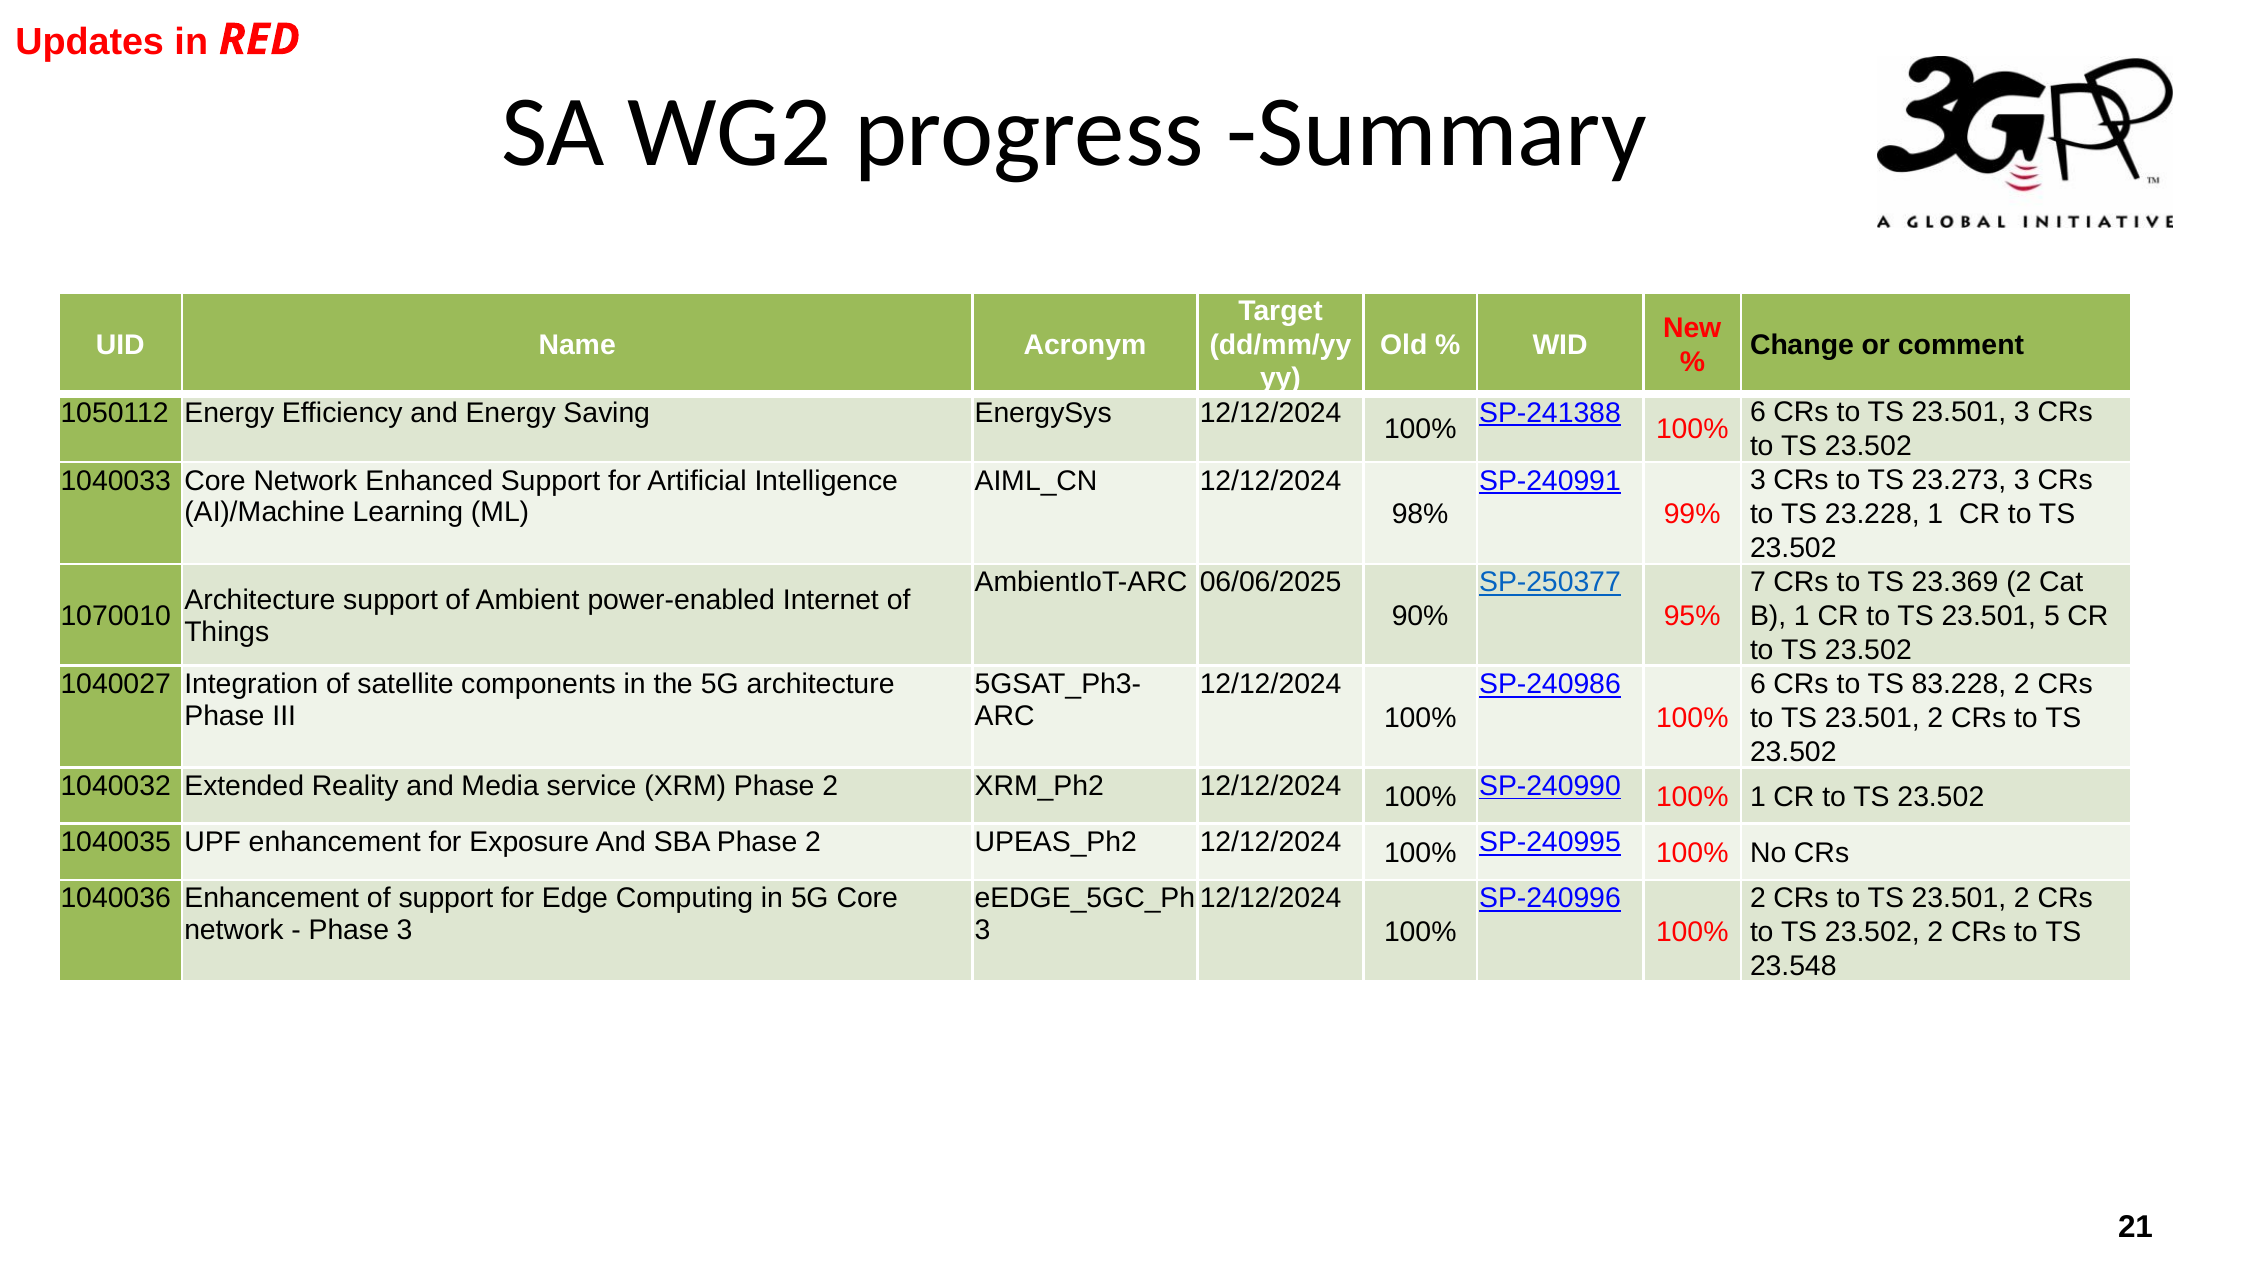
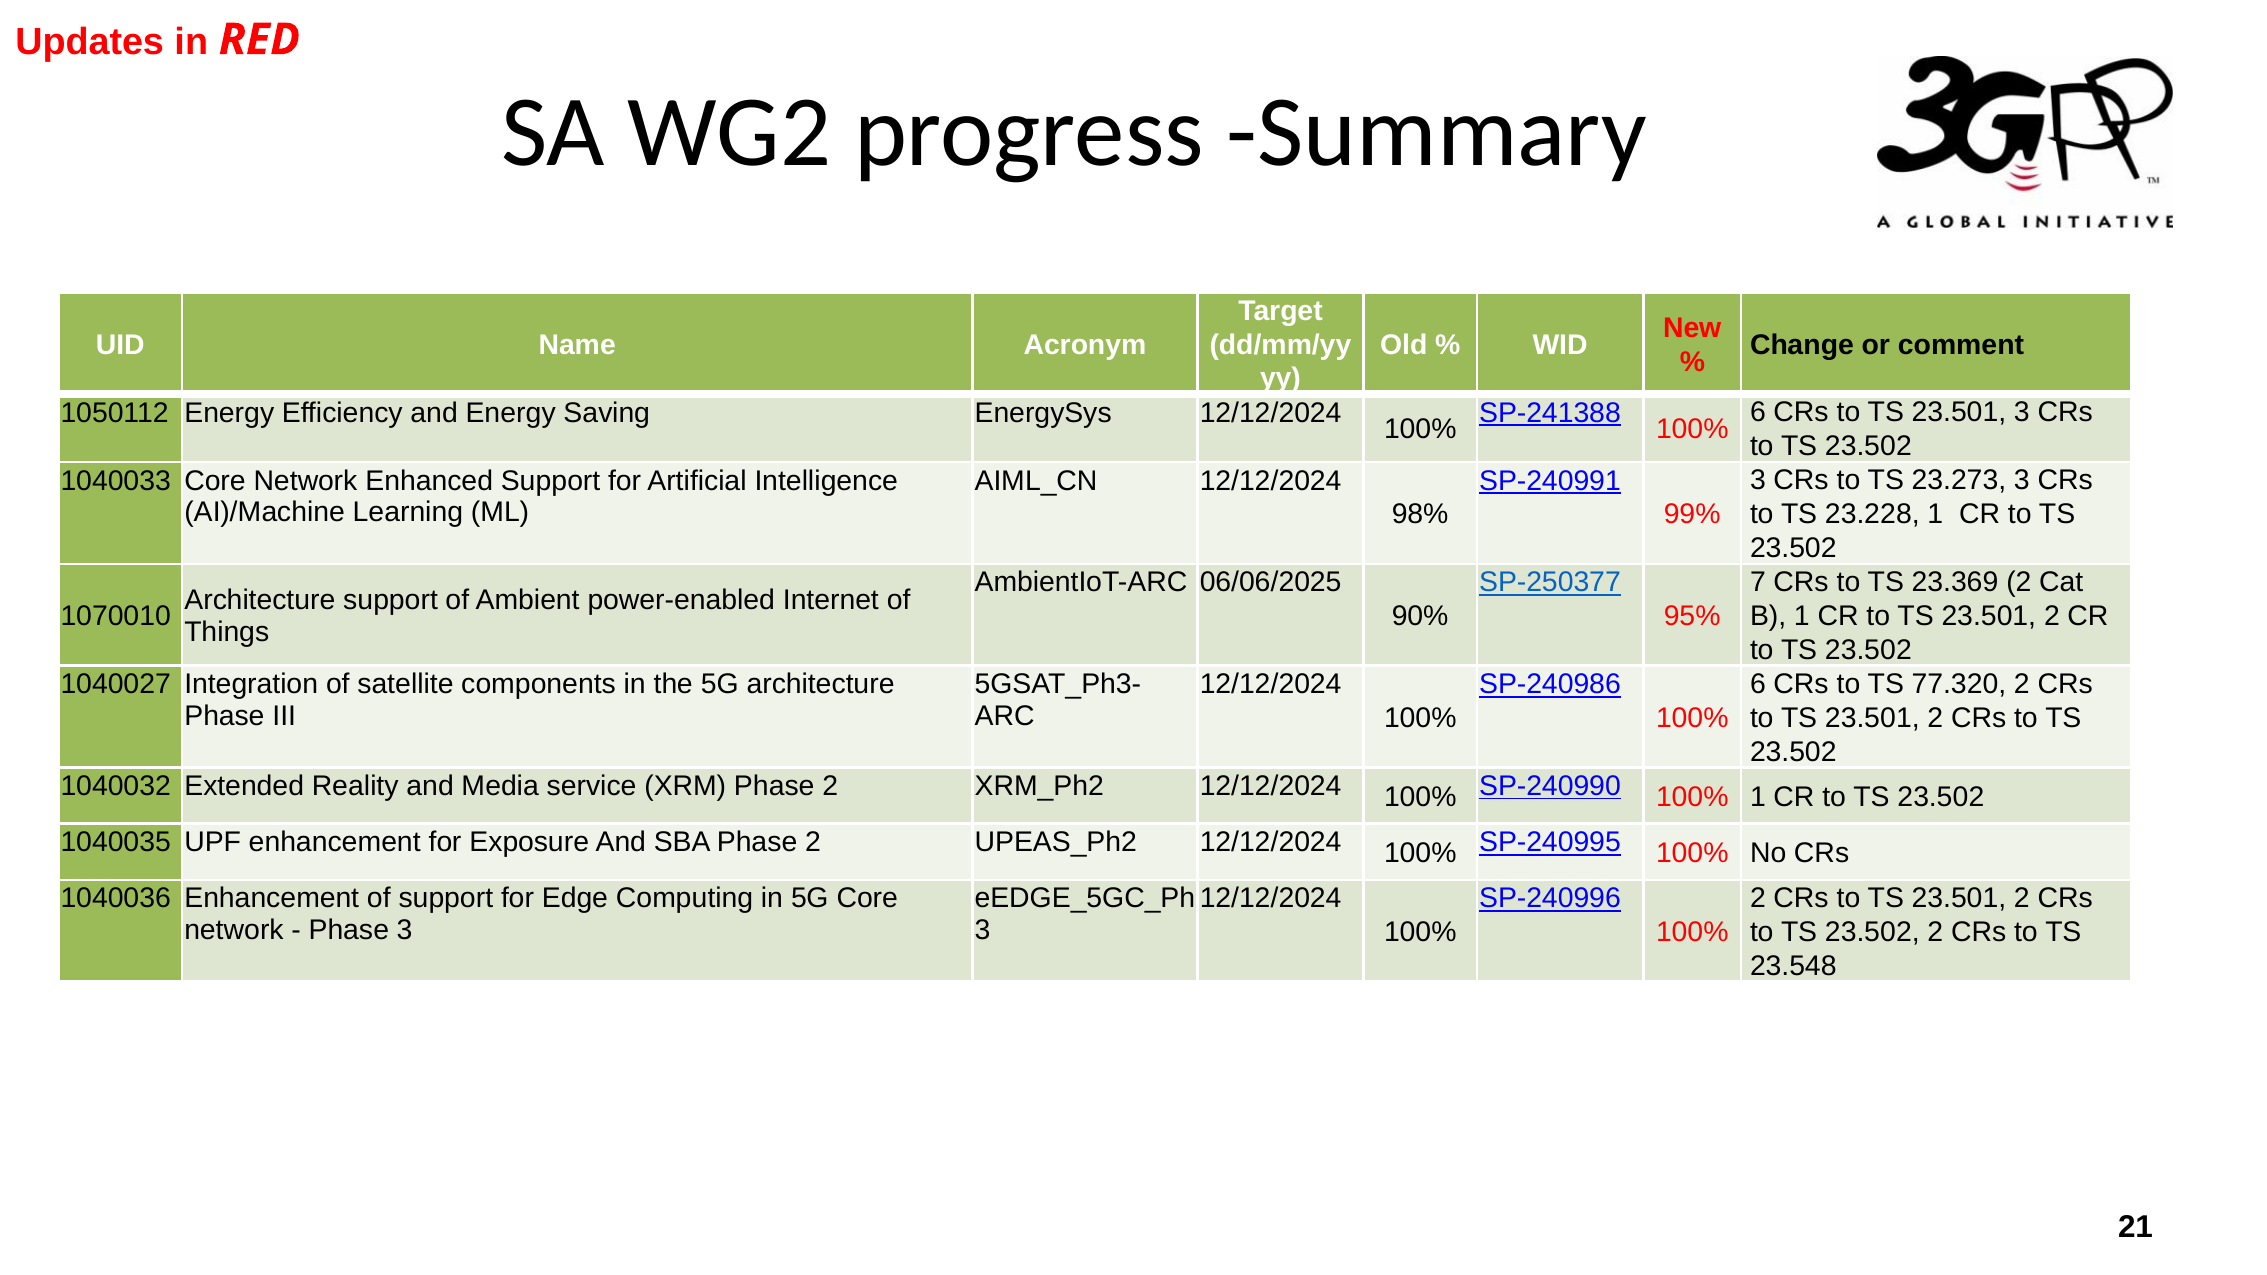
5: 5 -> 2 (2052, 616)
83.228: 83.228 -> 77.320 (1959, 684)
